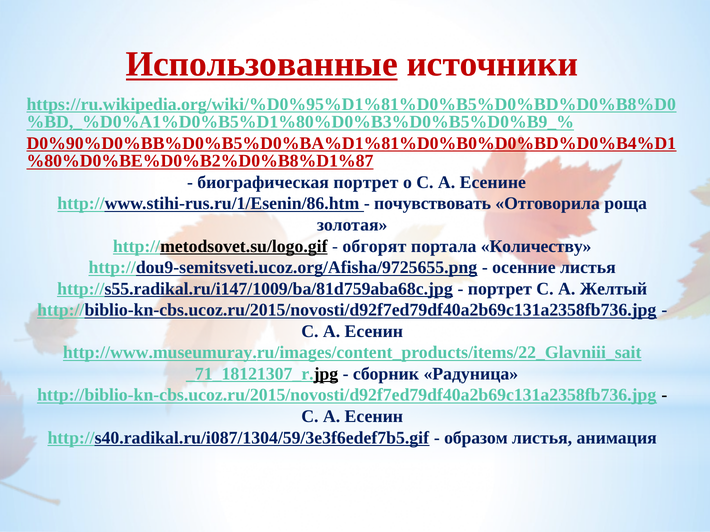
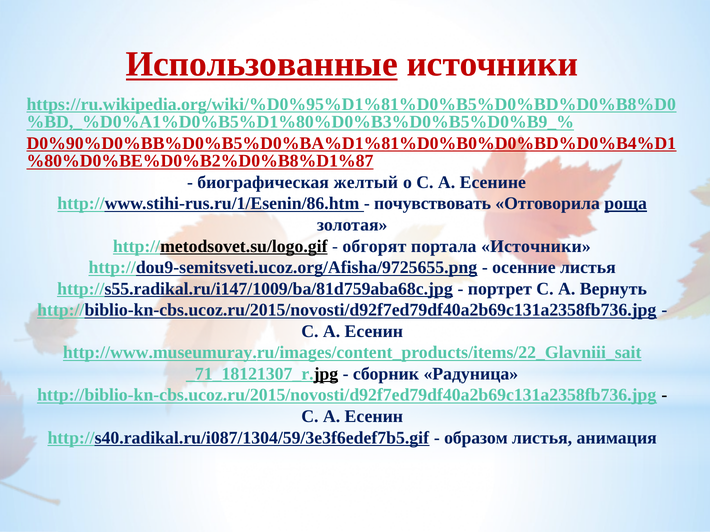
биографическая портрет: портрет -> желтый (366, 183)
роща underline: none -> present (626, 204)
портала Количеству: Количеству -> Источники (536, 246)
Желтый: Желтый -> Вернуть (613, 289)
